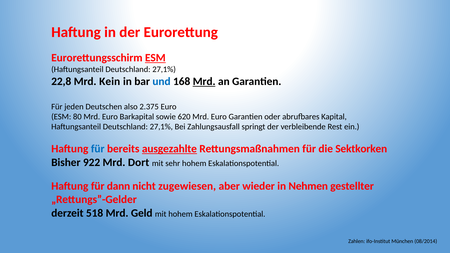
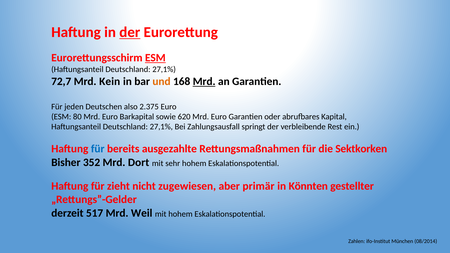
der underline: none -> present (130, 32)
22,8: 22,8 -> 72,7 (61, 81)
und colour: blue -> orange (162, 81)
ausgezahlte underline: present -> none (169, 149)
922: 922 -> 352 (92, 162)
dann: dann -> zieht (118, 186)
wieder: wieder -> primär (259, 186)
Nehmen: Nehmen -> Könnten (308, 186)
518: 518 -> 517 (95, 213)
Geld: Geld -> Weil (142, 213)
